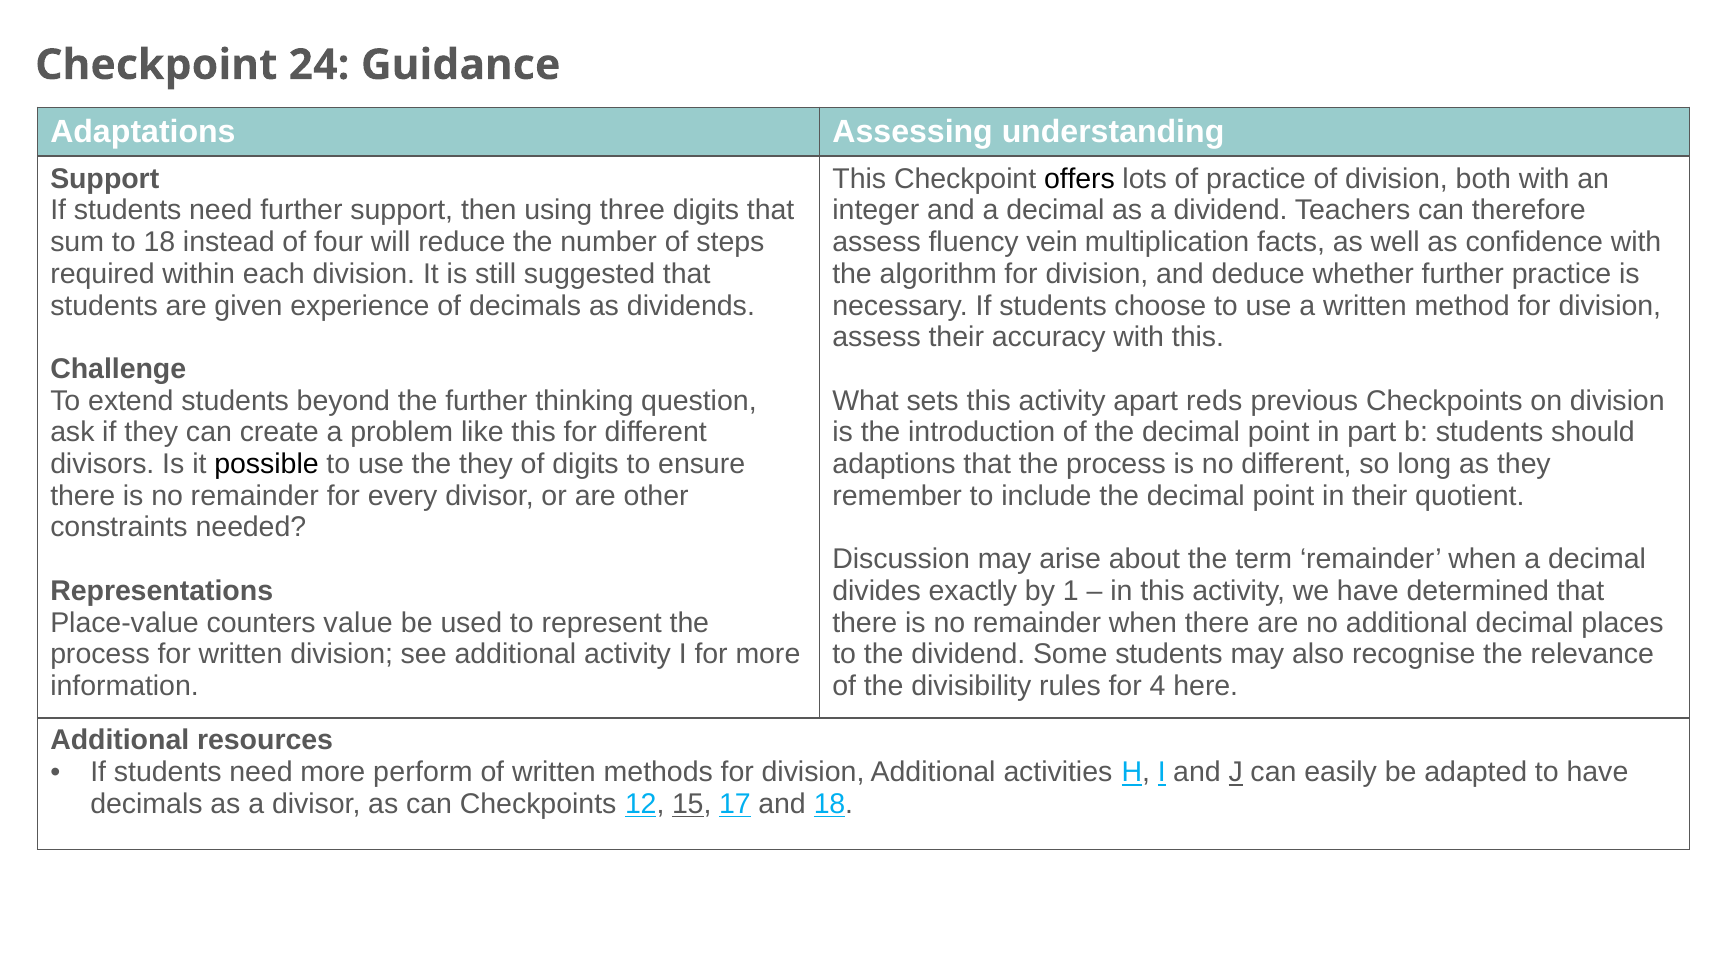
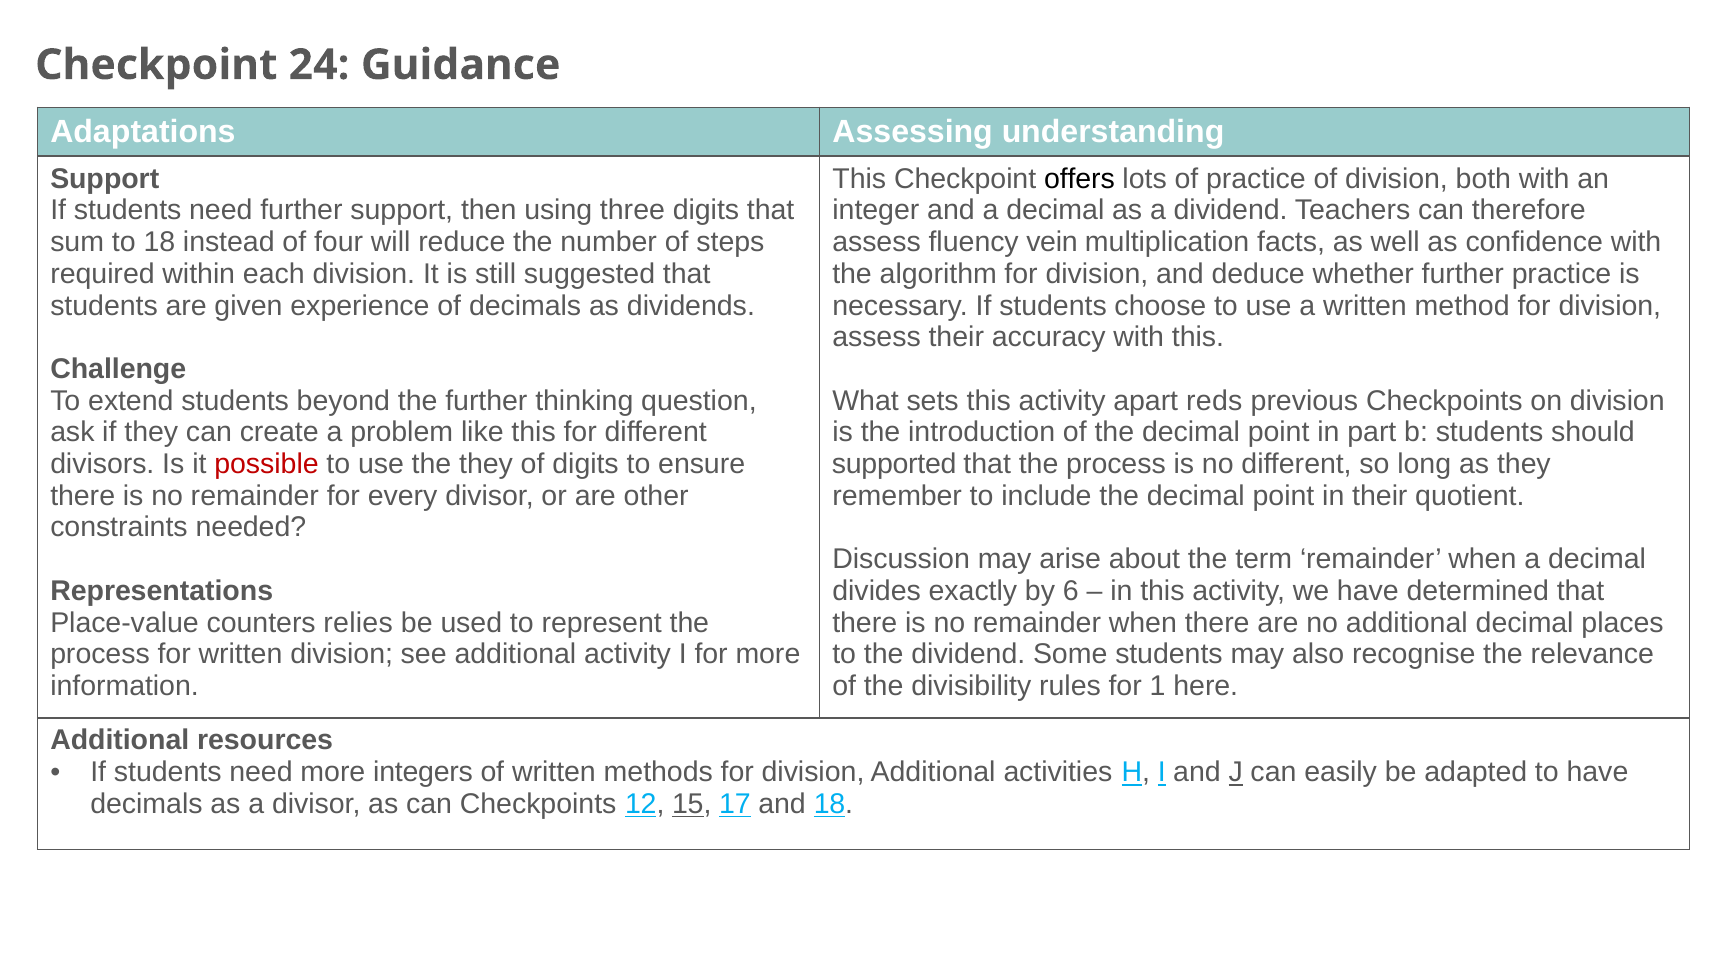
possible colour: black -> red (266, 464)
adaptions: adaptions -> supported (894, 464)
1: 1 -> 6 (1071, 591)
value: value -> relies (358, 623)
4: 4 -> 1 (1158, 686)
perform: perform -> integers (423, 772)
